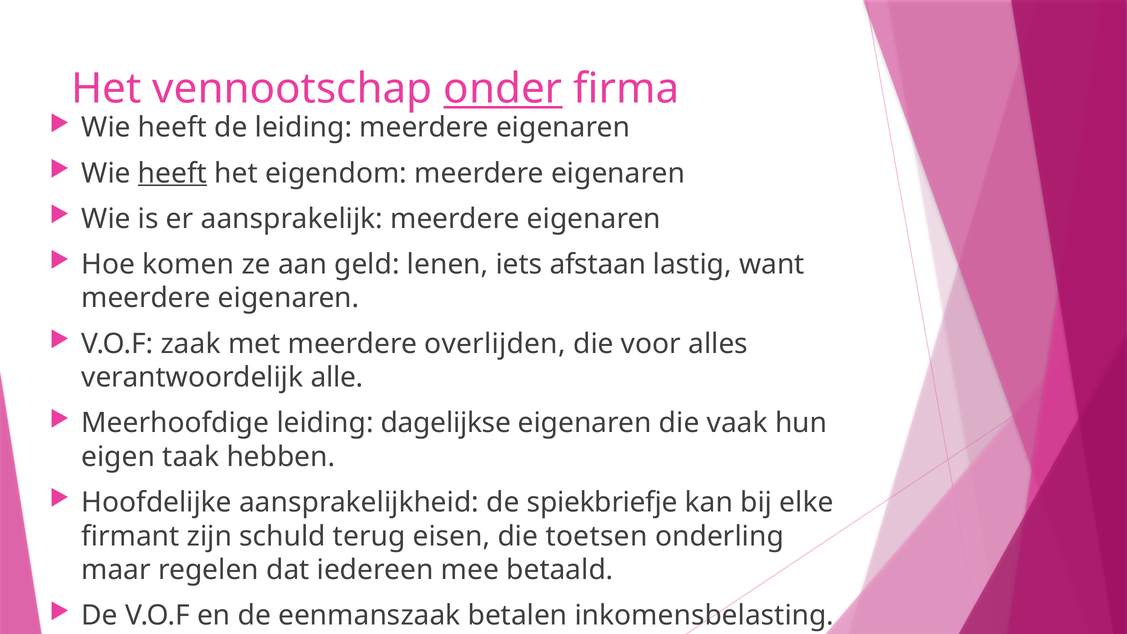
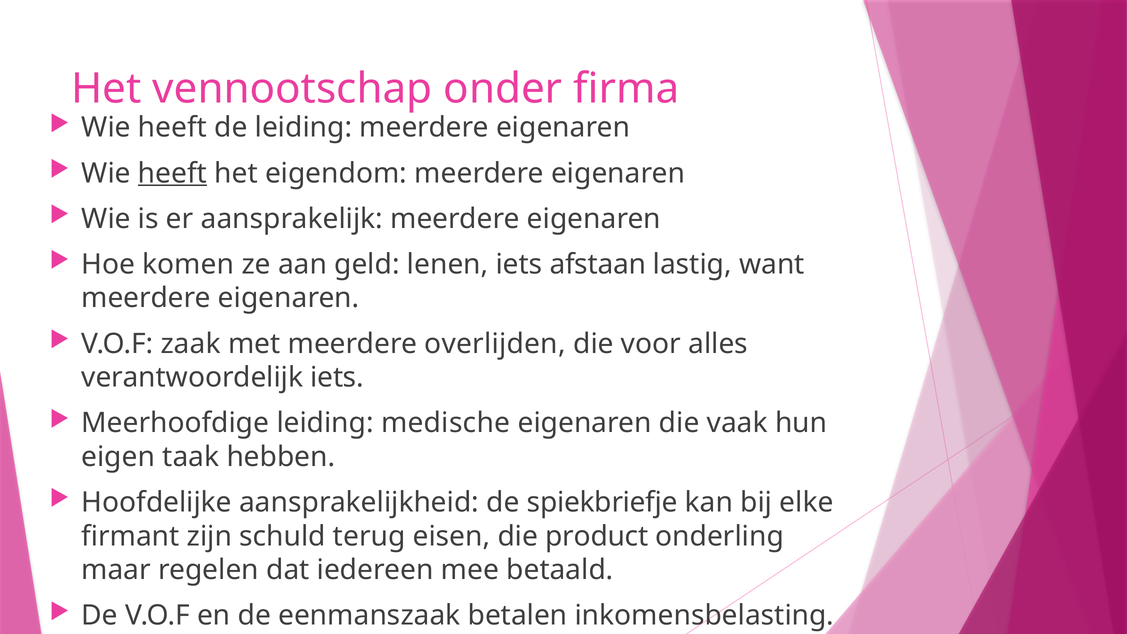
onder underline: present -> none (503, 89)
verantwoordelijk alle: alle -> iets (337, 378)
dagelijkse: dagelijkse -> medische (446, 423)
toetsen: toetsen -> product (597, 536)
